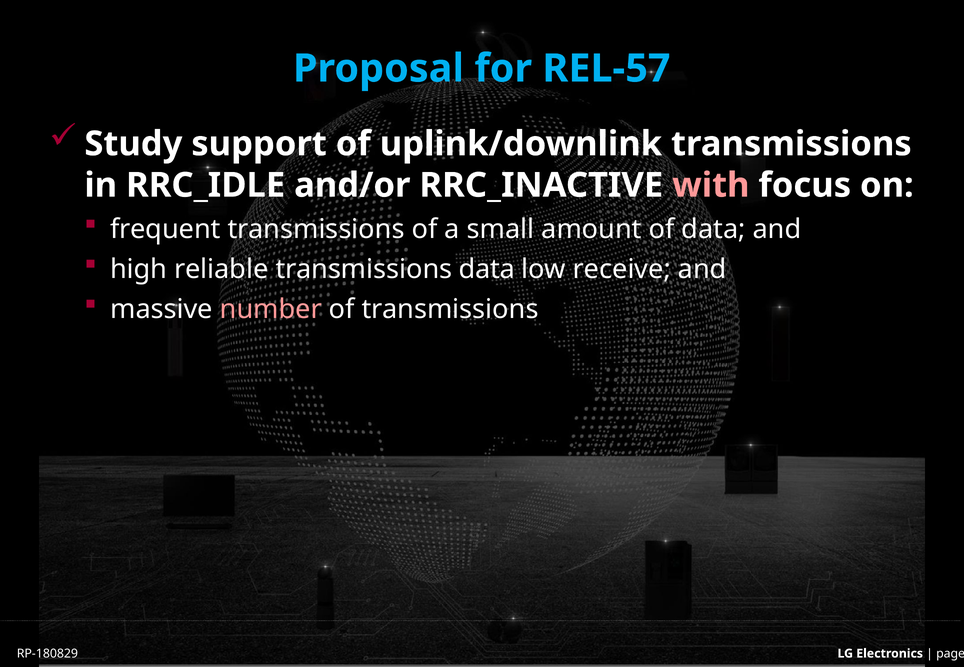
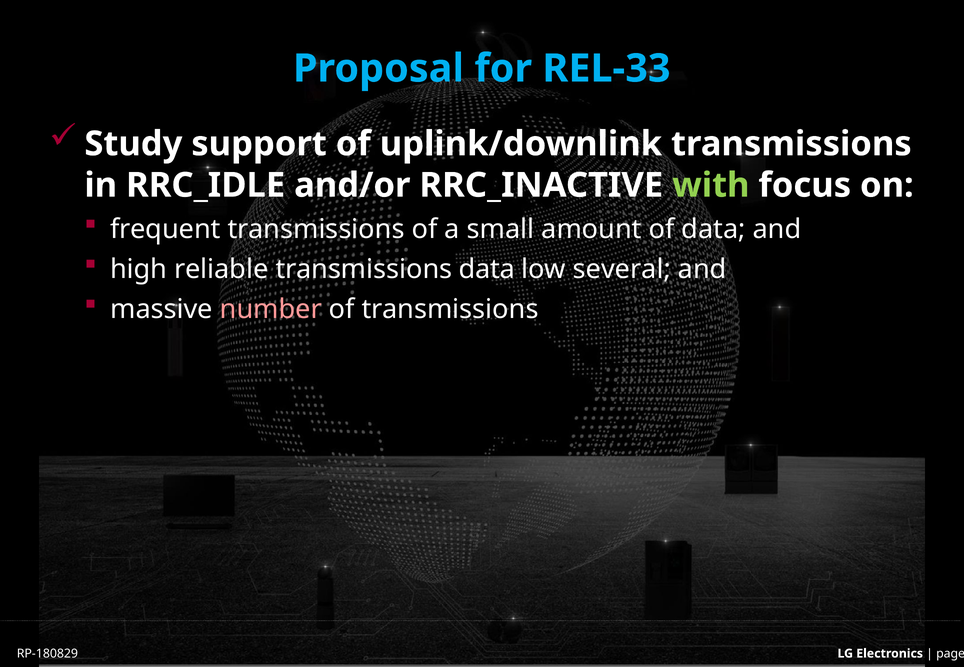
REL-57: REL-57 -> REL-33 (606, 69)
with colour: pink -> light green (711, 185)
receive: receive -> several (622, 269)
